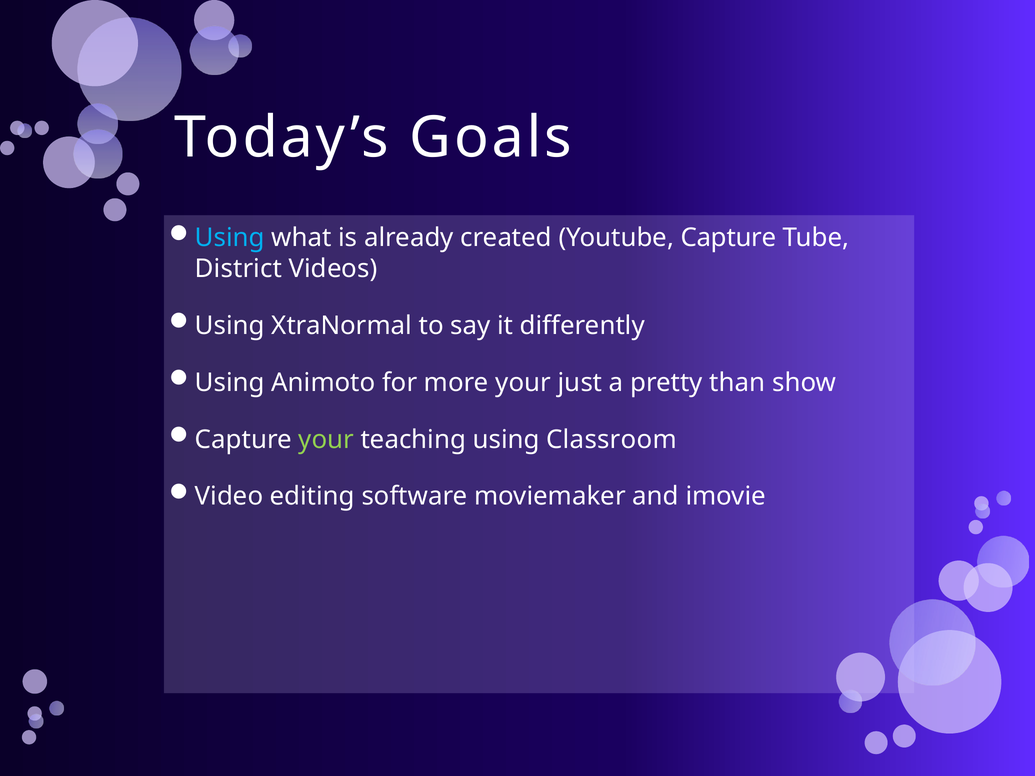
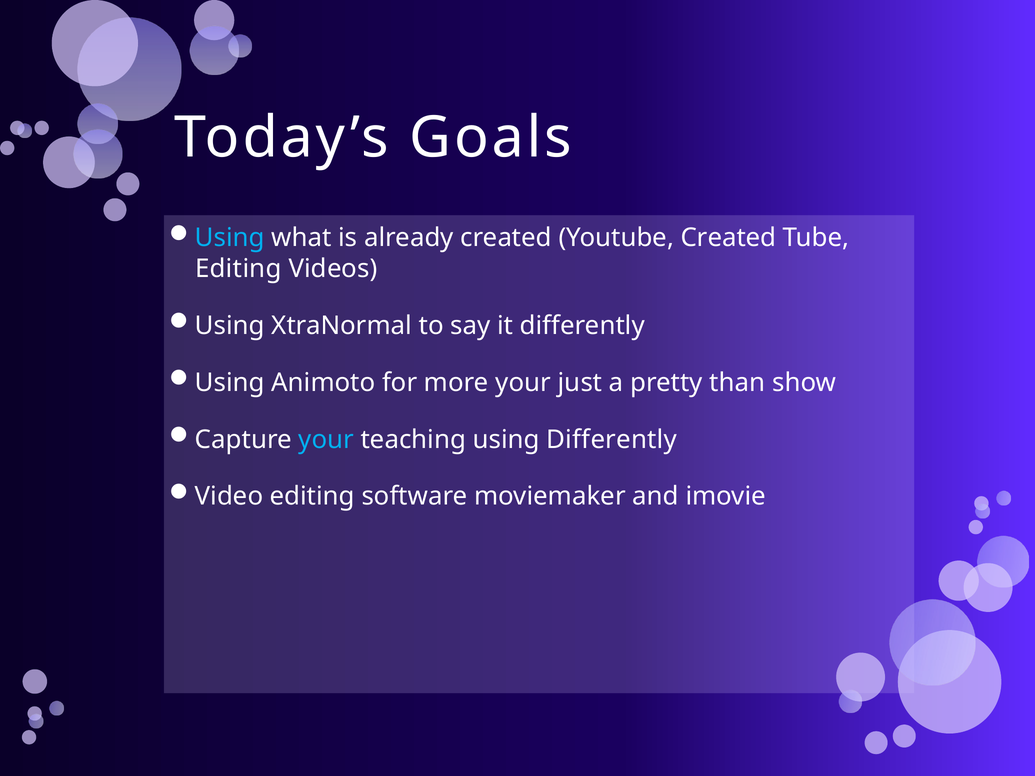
Youtube Capture: Capture -> Created (728, 238)
District: District -> Editing (238, 269)
your colour: light green -> light blue (326, 440)
using Classroom: Classroom -> Differently (612, 440)
